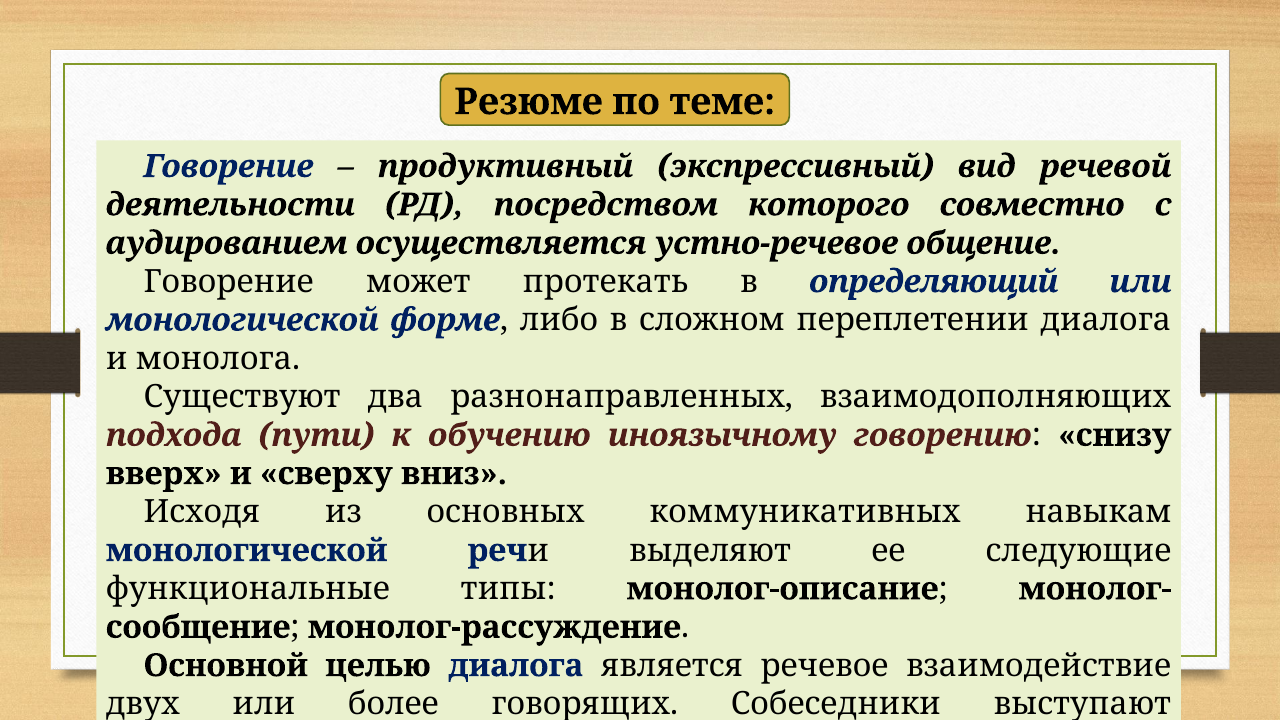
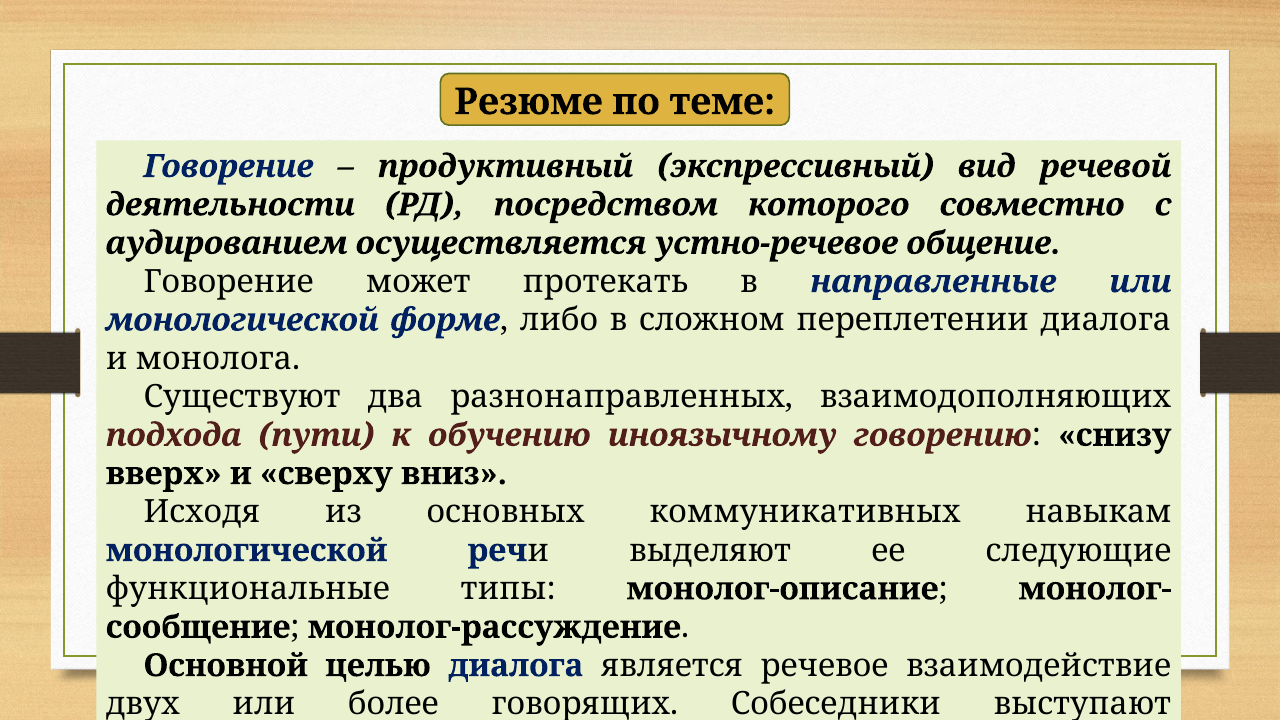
определяющий: определяющий -> направленные (933, 282)
